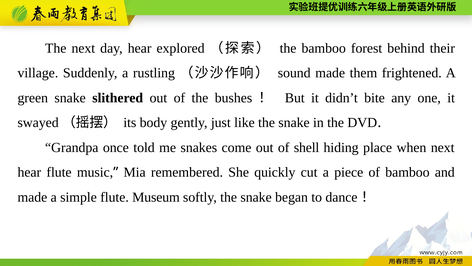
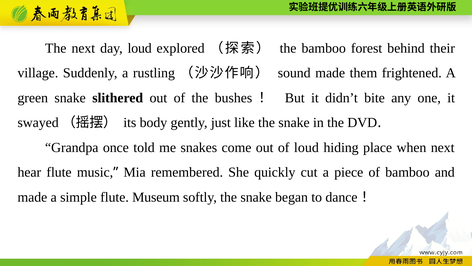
day hear: hear -> loud (140, 48)
of shell: shell -> loud (306, 147)
